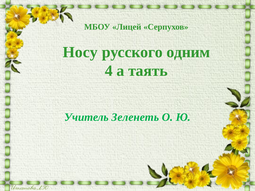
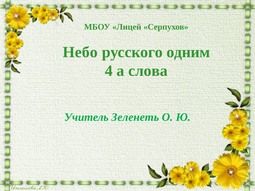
Носу: Носу -> Небо (80, 52)
таять: таять -> слова (148, 71)
